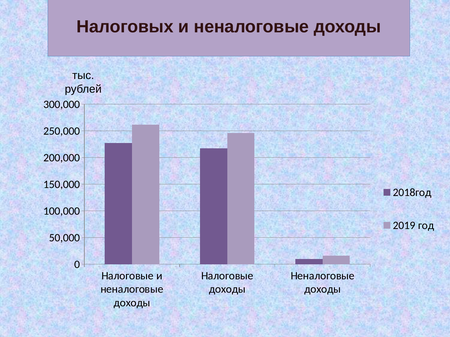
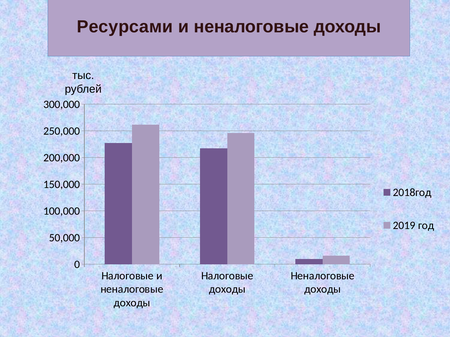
Налоговых: Налоговых -> Ресурсами (125, 27)
